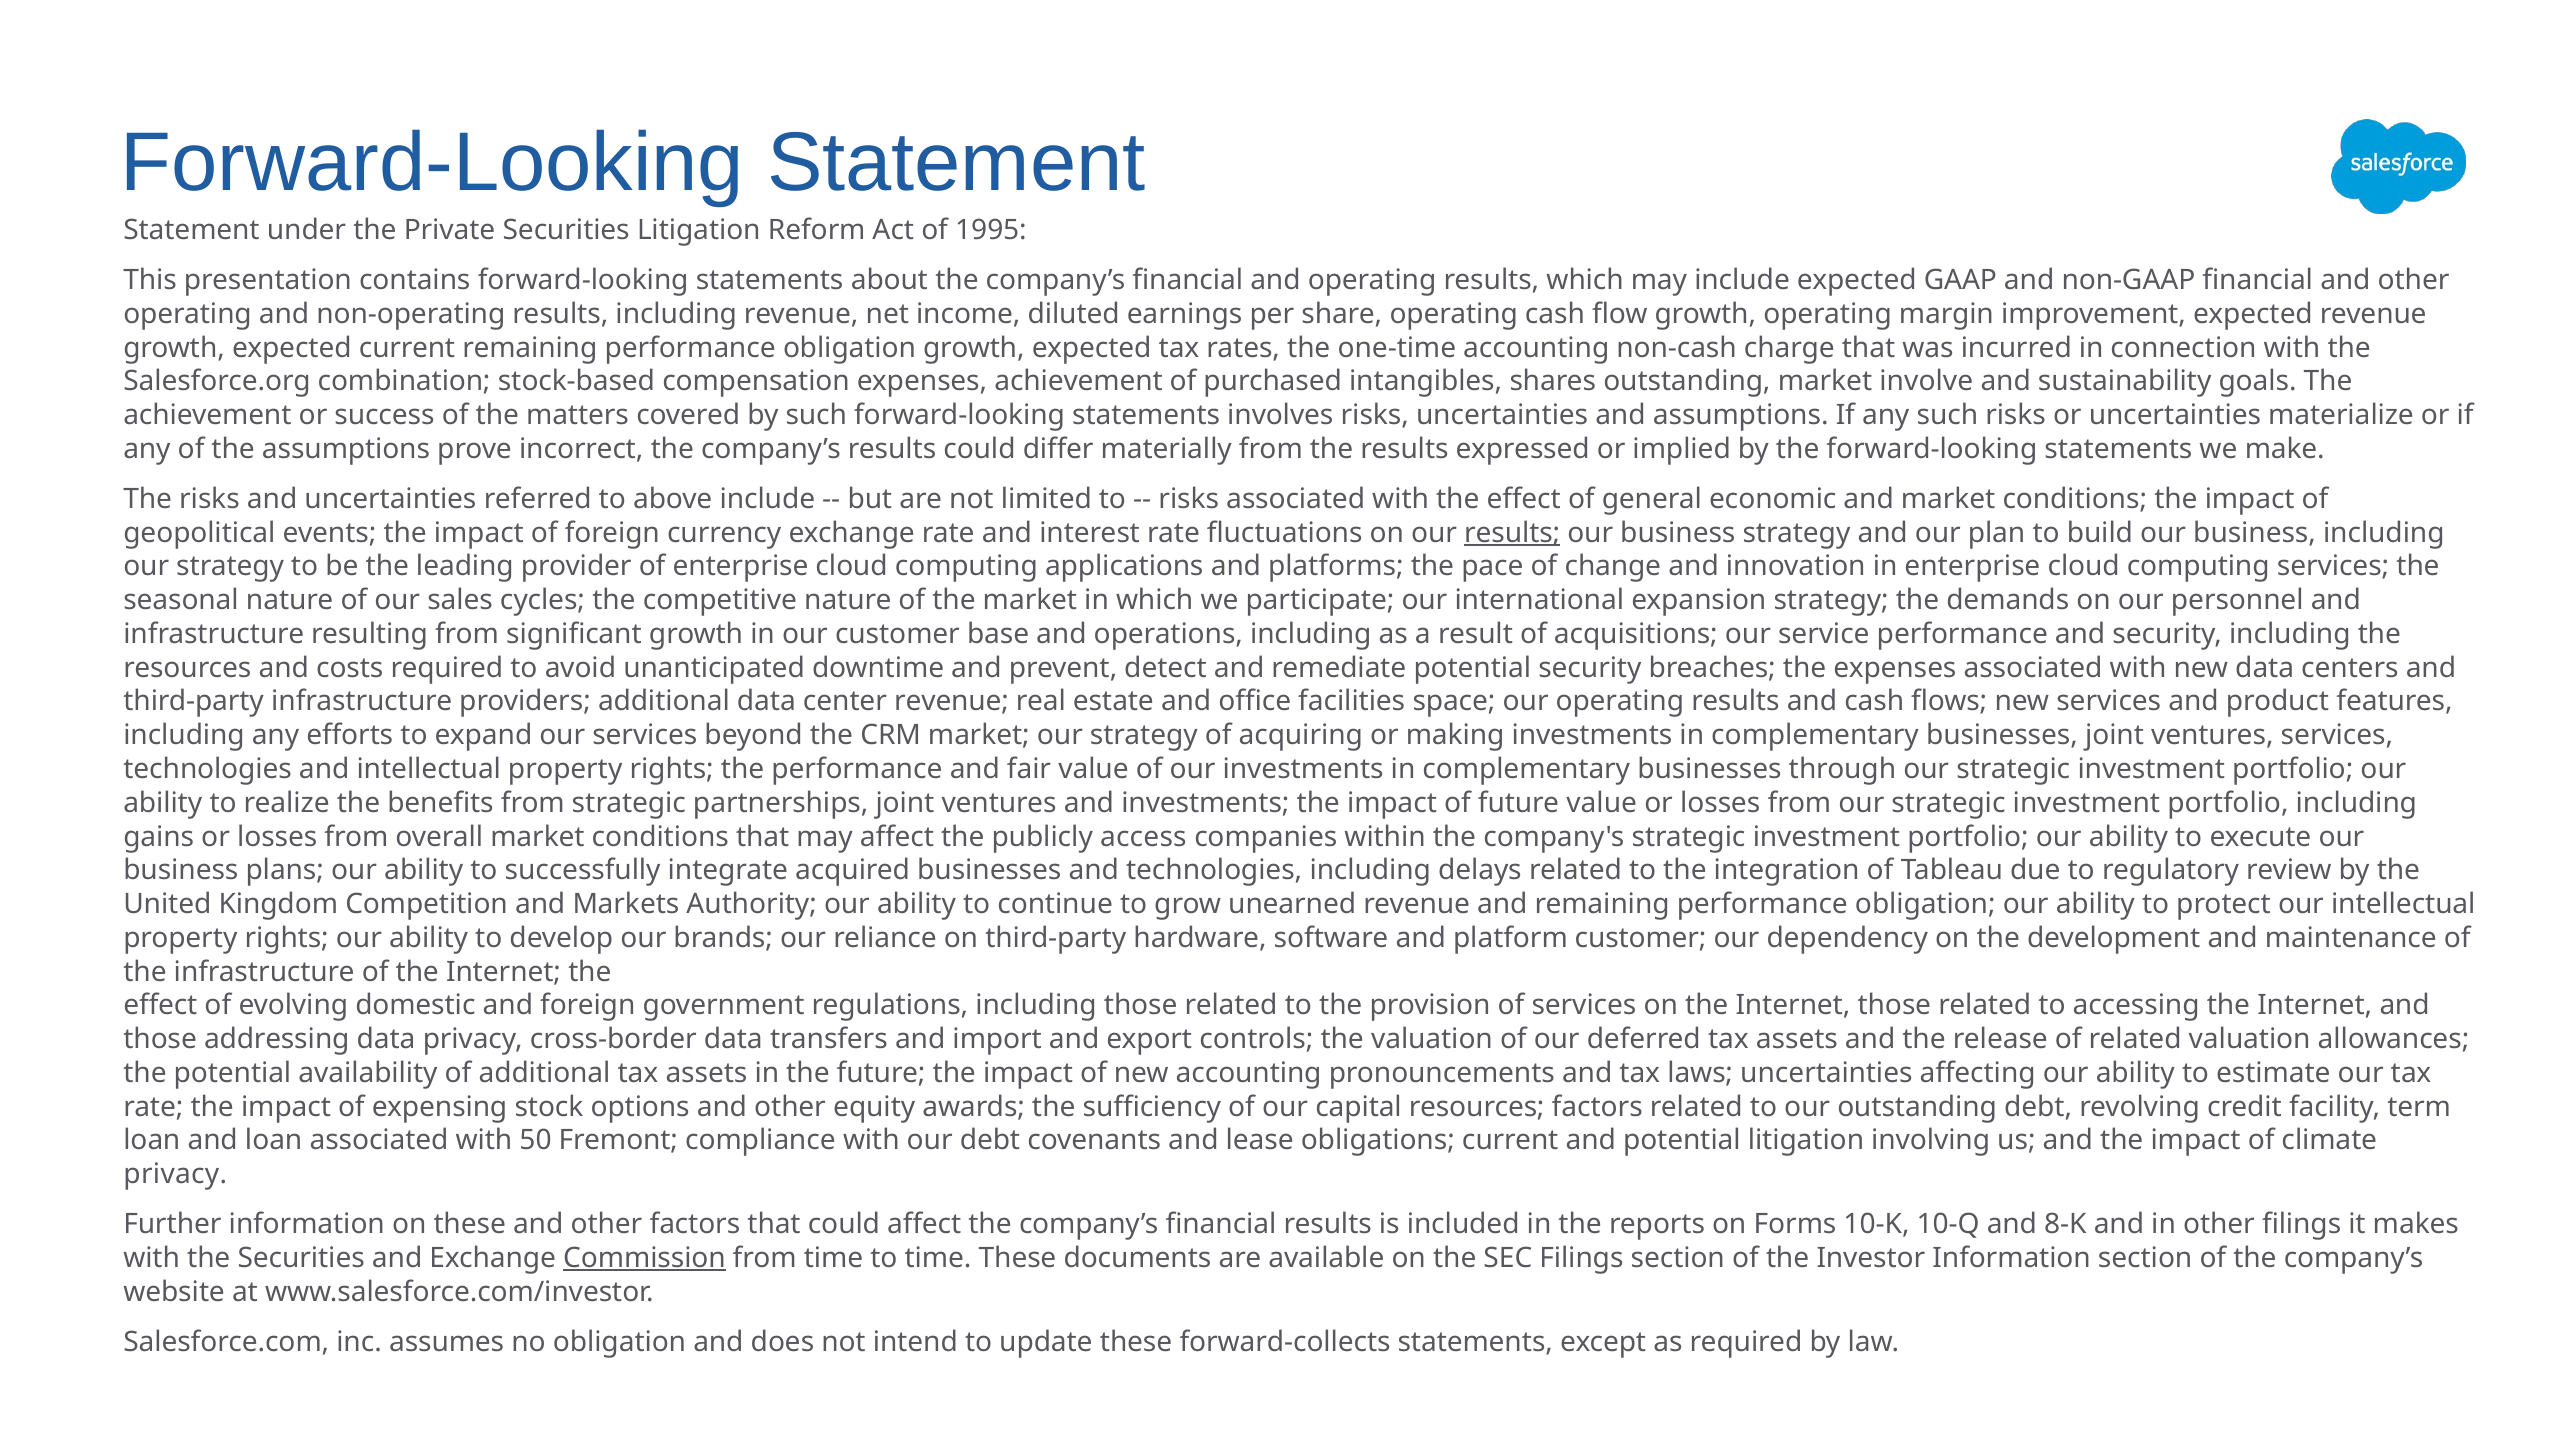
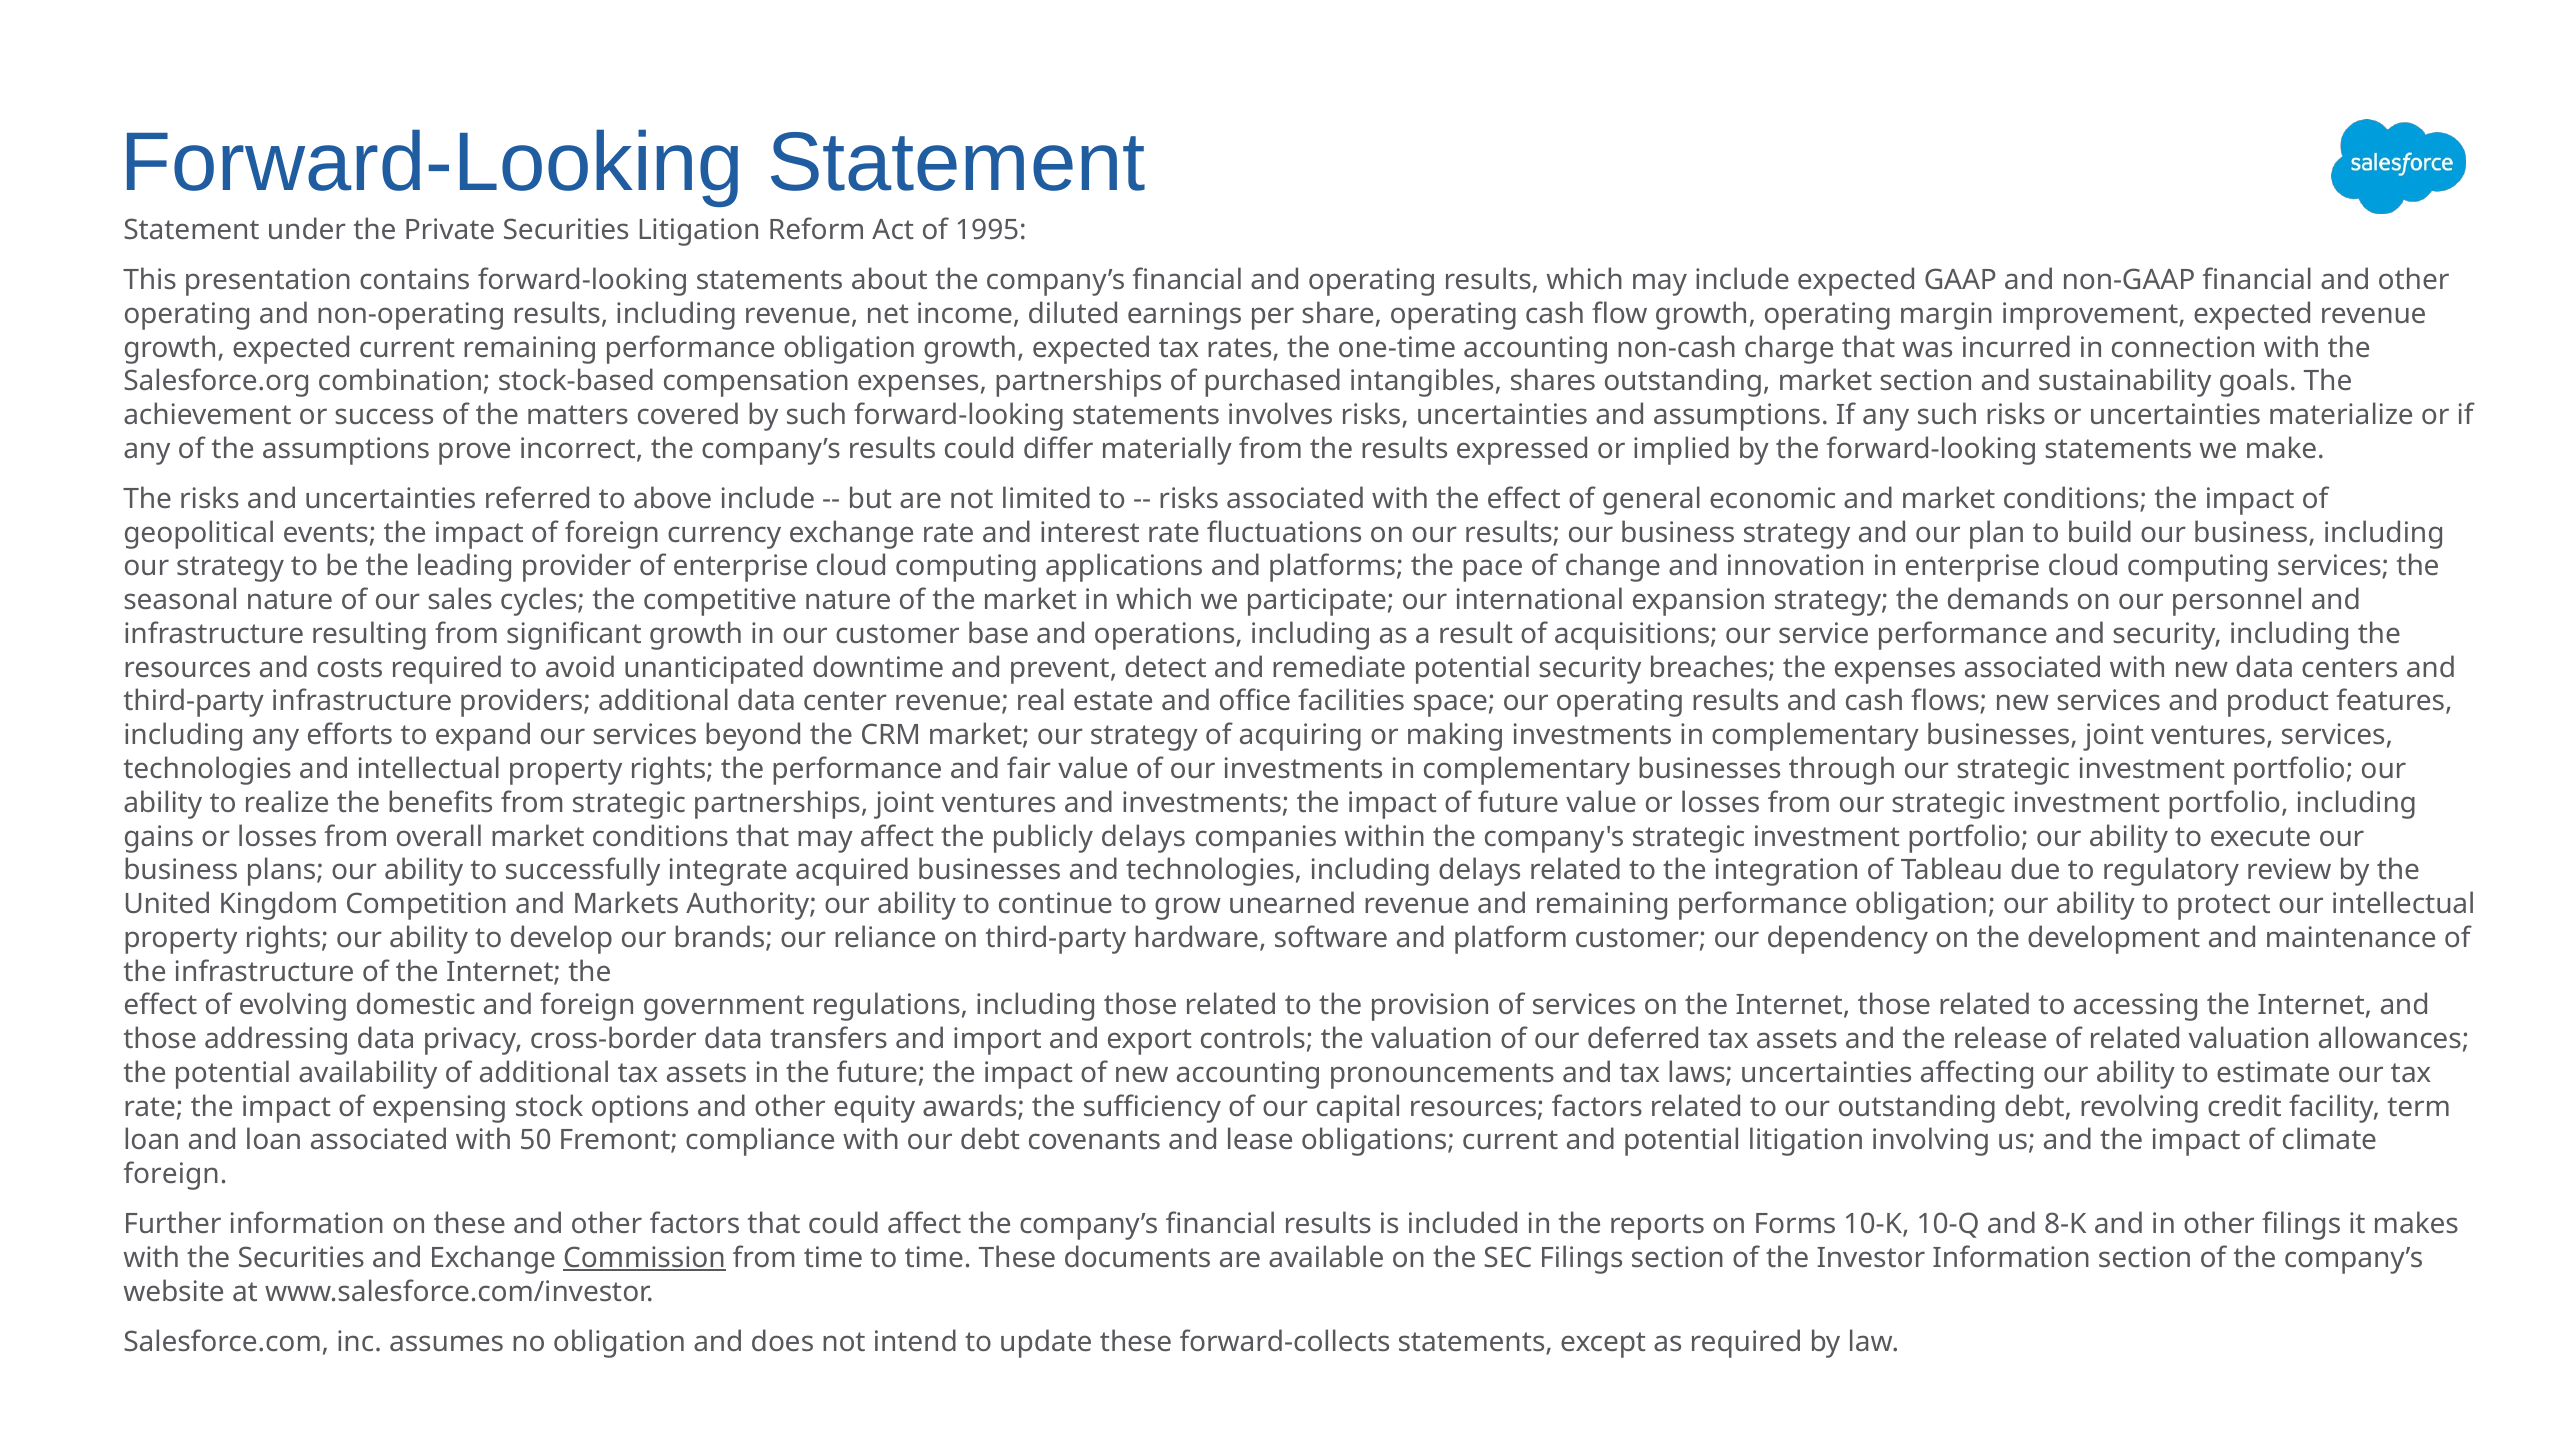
expenses achievement: achievement -> partnerships (1079, 382)
market involve: involve -> section (1926, 382)
results underline: present -> none (1512, 533)
publicly access: access -> delays (1143, 837)
privacy: privacy -> foreign (175, 1175)
